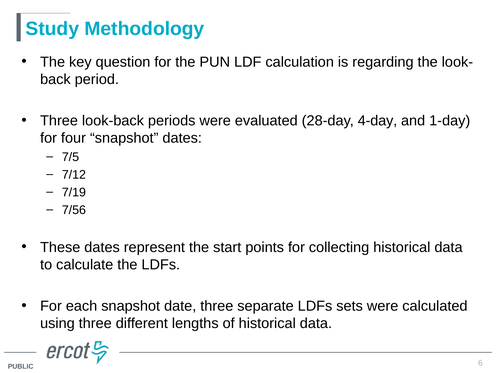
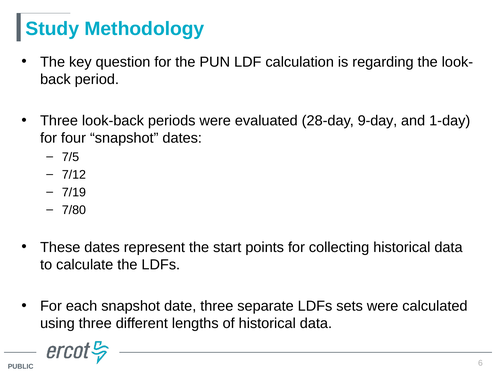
4-day: 4-day -> 9-day (377, 121)
7/56: 7/56 -> 7/80 (74, 210)
